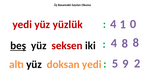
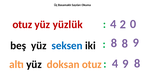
yedi: yedi -> otuz (22, 24)
1: 1 -> 2 (123, 24)
beş underline: present -> none (18, 45)
seksen colour: red -> blue (67, 45)
4: 4 -> 8 (114, 43)
8 8: 8 -> 9 (136, 42)
doksan yedi: yedi -> otuz (92, 64)
5: 5 -> 4 (115, 63)
9 2: 2 -> 8 (137, 63)
